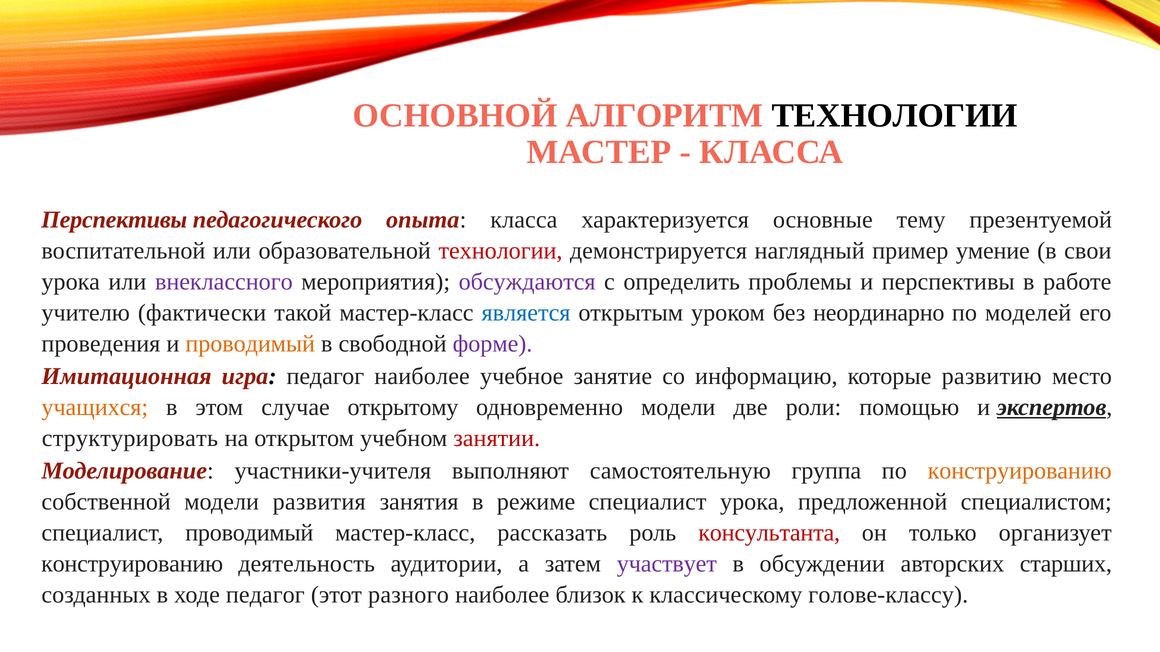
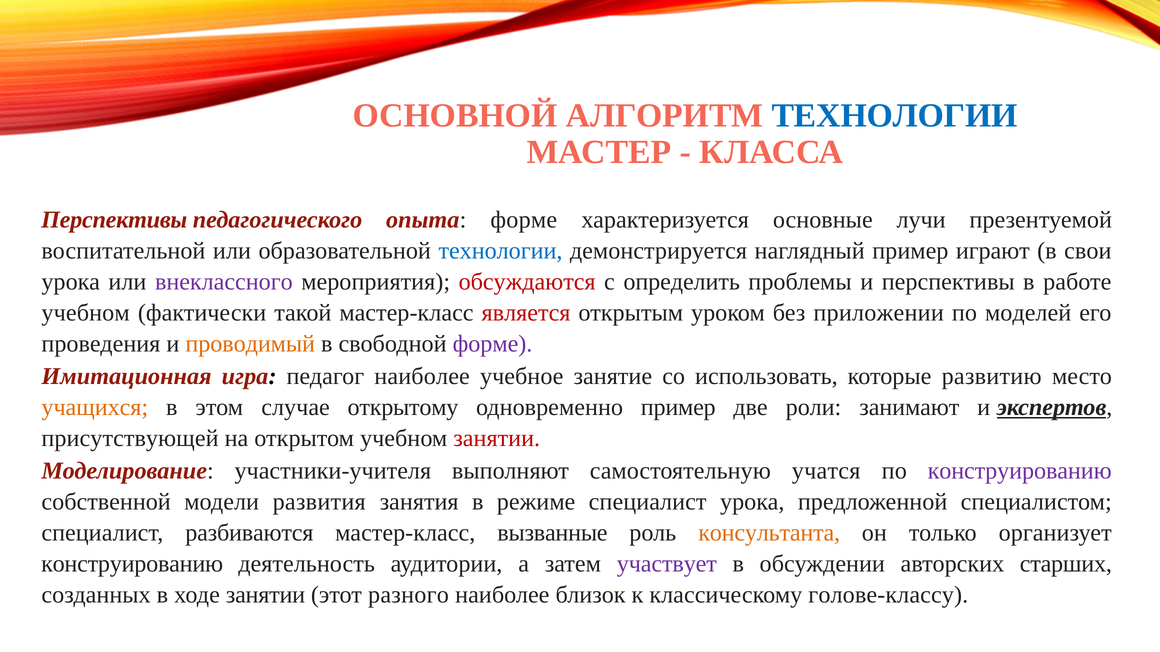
ТЕХНОЛОГИИ colour: black -> blue (895, 116)
опыта класса: класса -> форме (524, 220)
тему: тему -> лучи (921, 220)
технологии colour: red -> blue (501, 251)
умение: умение -> играют (993, 251)
обсуждаются colour: purple -> red (527, 282)
учителю: учителю -> учебном (86, 313)
является colour: blue -> red (526, 313)
неординарно: неординарно -> приложении (879, 313)
информацию: информацию -> использовать (766, 376)
одновременно модели: модели -> пример (678, 407)
помощью: помощью -> занимают (909, 407)
структурировать: структурировать -> присутствующей (130, 438)
группа: группа -> учатся (826, 471)
конструированию colour: orange -> purple (1020, 471)
специалист проводимый: проводимый -> разбиваются (249, 533)
рассказать: рассказать -> вызванные (552, 533)
консультанта colour: red -> orange (769, 533)
ходе педагог: педагог -> занятии (265, 595)
